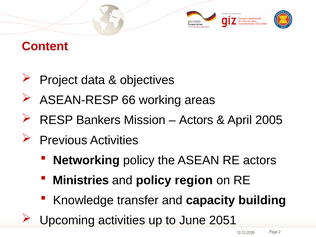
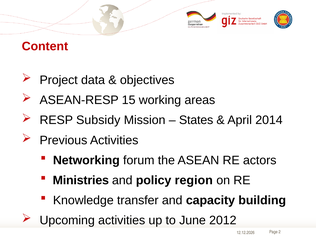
66: 66 -> 15 (129, 100)
Bankers: Bankers -> Subsidy (98, 120)
Actors: Actors -> States (196, 120)
2005: 2005 -> 2014 (269, 120)
Networking policy: policy -> forum (139, 160)
2051: 2051 -> 2012 (223, 220)
